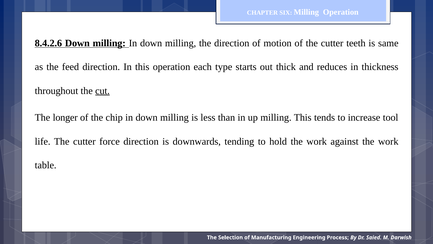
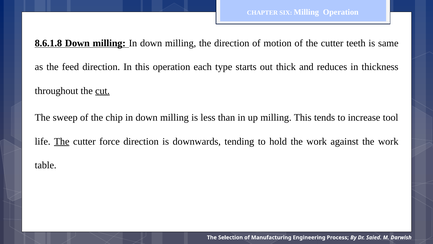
8.4.2.6: 8.4.2.6 -> 8.6.1.8 (48, 43)
longer: longer -> sweep (65, 117)
The underline: none -> present (62, 141)
